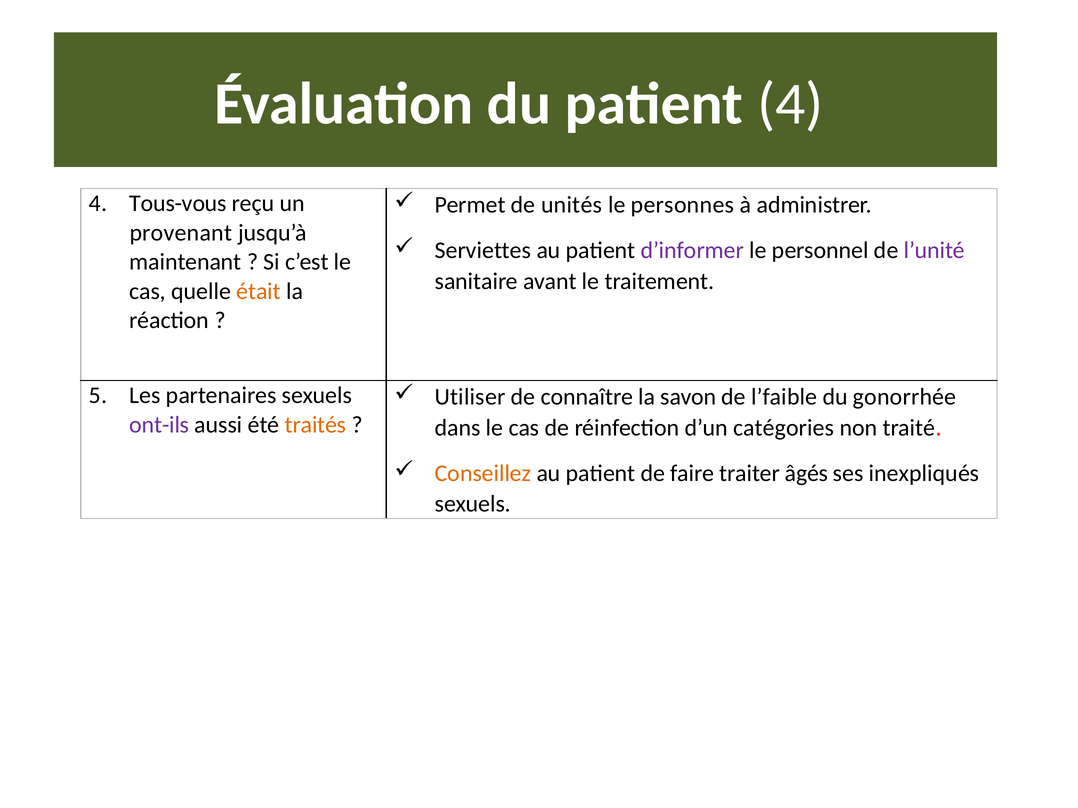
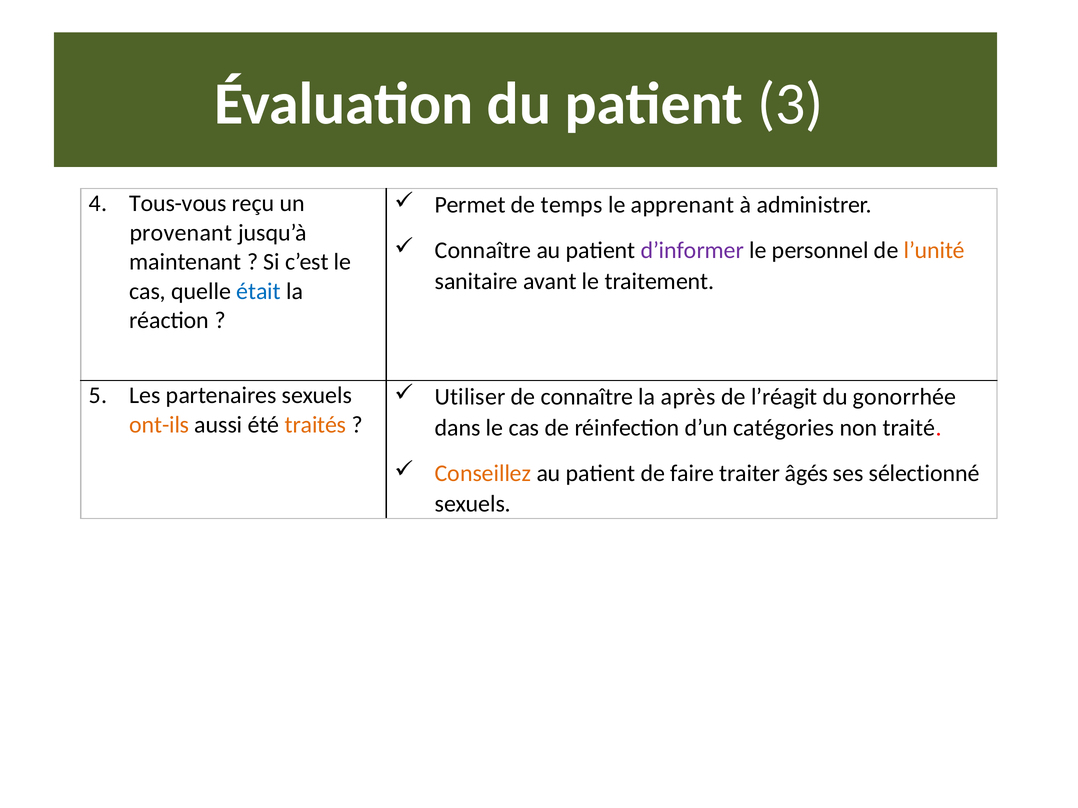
patient 4: 4 -> 3 (790, 104)
unités: unités -> temps (572, 205)
personnes: personnes -> apprenant (682, 205)
Serviettes: Serviettes -> Connaître (483, 251)
l’unité colour: purple -> orange (934, 251)
était colour: orange -> blue (259, 291)
savon: savon -> après (688, 397)
l’faible: l’faible -> l’réagit (784, 397)
ont-ils colour: purple -> orange (159, 425)
inexpliqués: inexpliqués -> sélectionné (924, 474)
